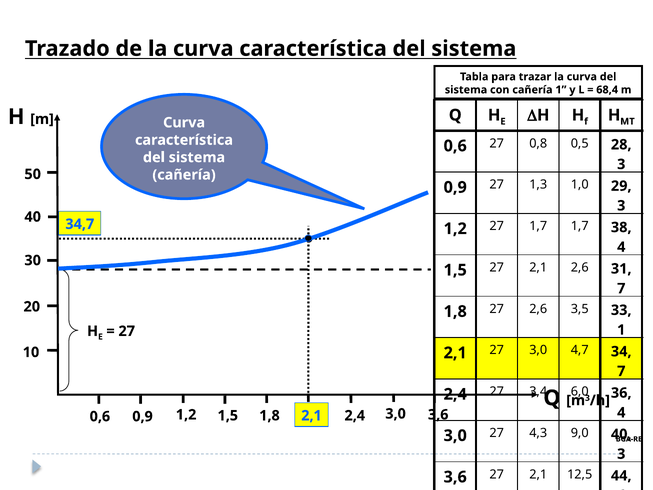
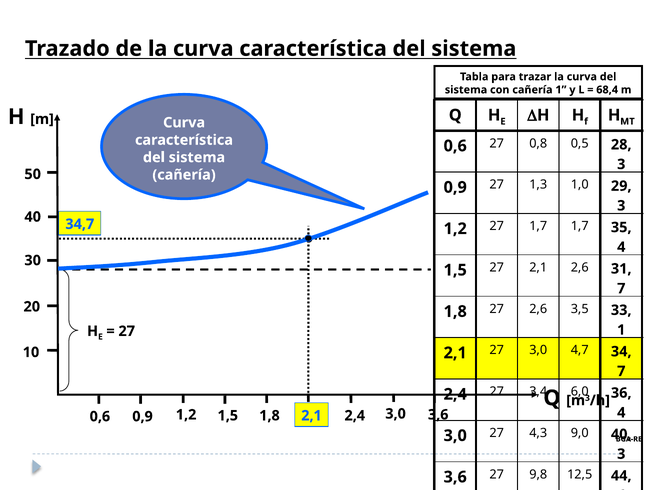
38: 38 -> 35 (621, 227)
3,6 27 2,1: 2,1 -> 9,8 (538, 474)
